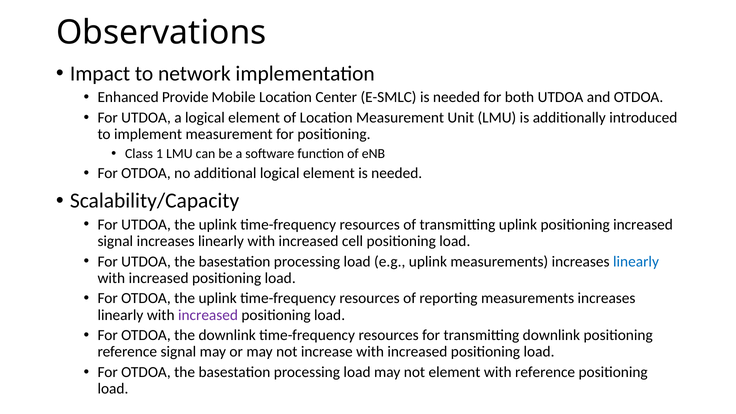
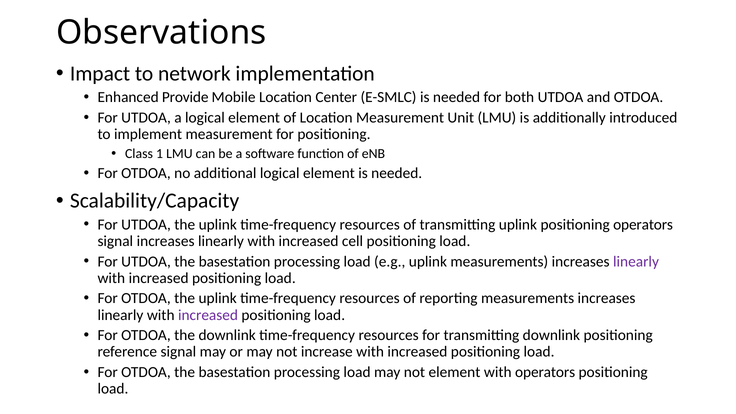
positioning increased: increased -> operators (643, 225)
linearly colour: blue -> purple (636, 261)
with reference: reference -> operators (545, 372)
